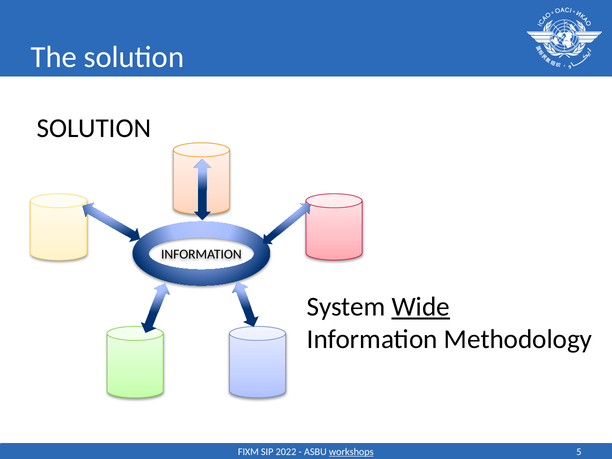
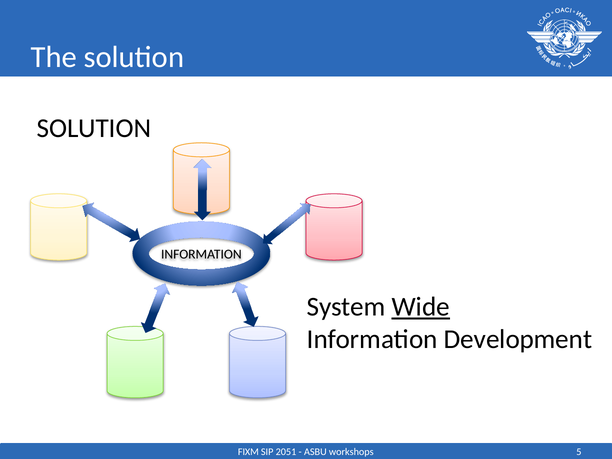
Methodology: Methodology -> Development (518, 339)
2022: 2022 -> 2051 (286, 452)
workshops underline: present -> none (351, 452)
